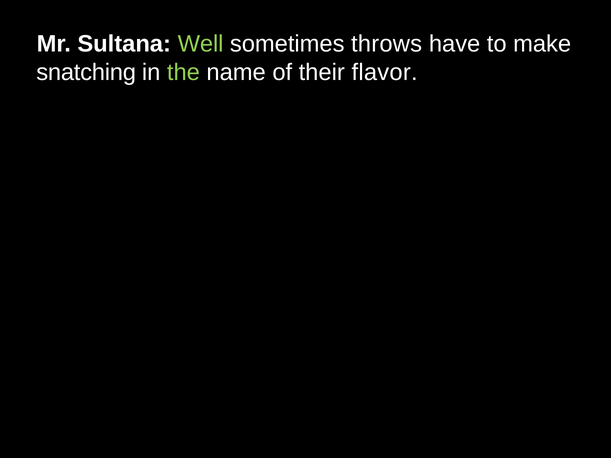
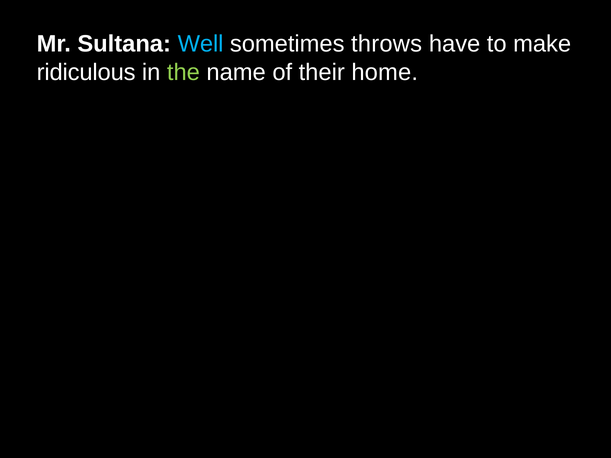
Well colour: light green -> light blue (201, 44)
snatching: snatching -> ridiculous (86, 72)
flavor: flavor -> home (385, 72)
